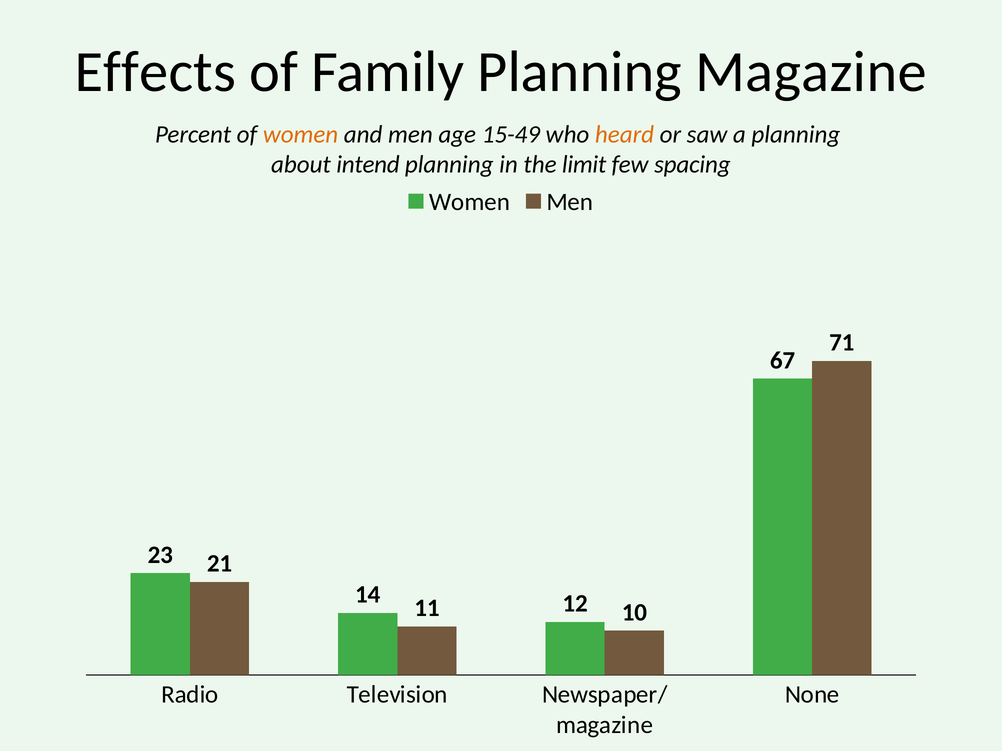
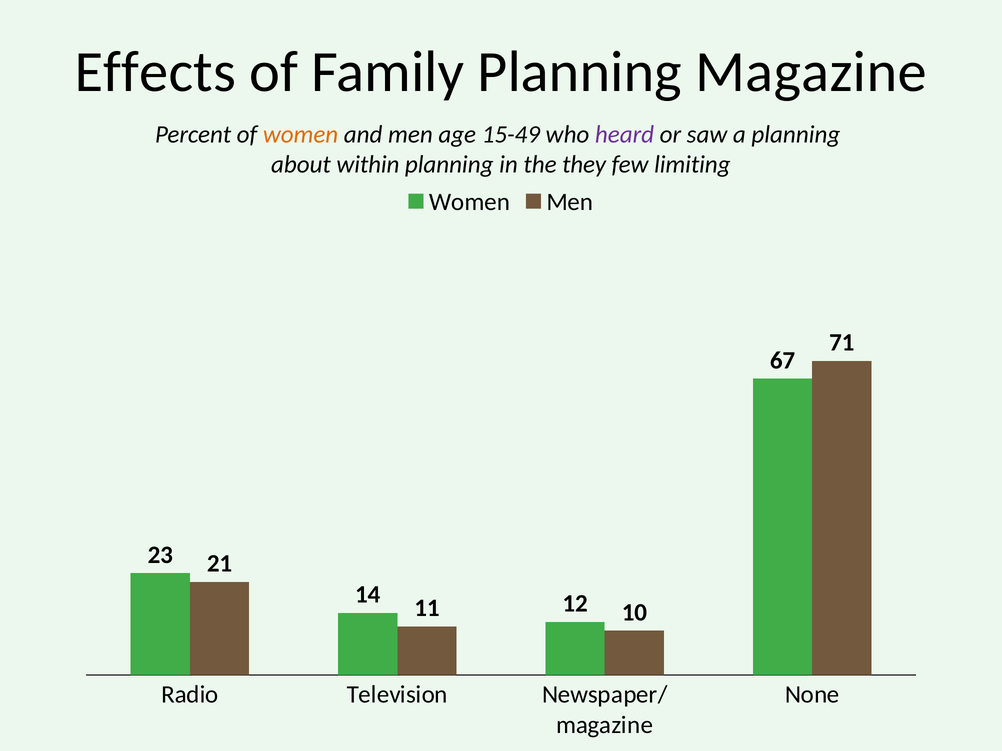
heard colour: orange -> purple (625, 134)
intend: intend -> within (368, 165)
limit: limit -> they (584, 165)
spacing: spacing -> limiting (692, 165)
